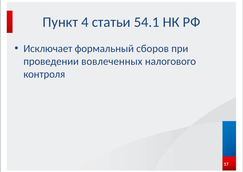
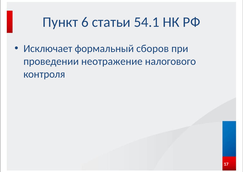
4: 4 -> 6 (85, 22)
вовлеченных: вовлеченных -> неотражение (112, 61)
